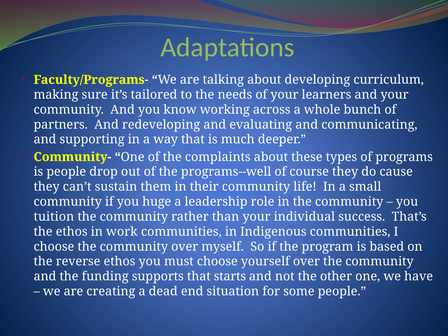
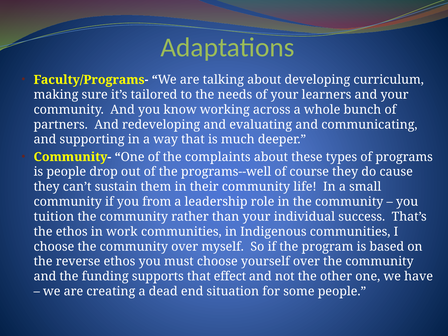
huge: huge -> from (157, 202)
starts: starts -> effect (230, 276)
